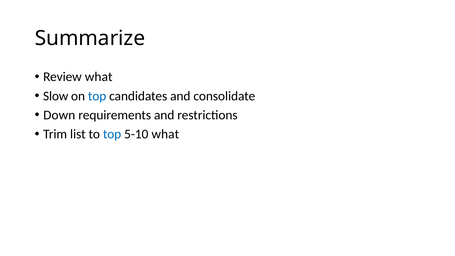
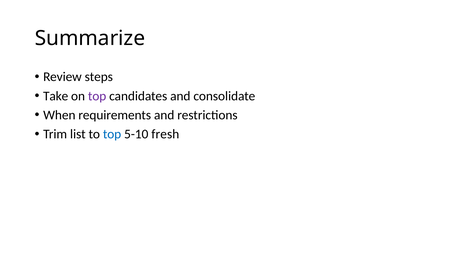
Review what: what -> steps (99, 77)
Slow: Slow -> Take (56, 96)
top colour: blue -> purple (97, 96)
Down: Down -> When (59, 115)
5-10 what: what -> fresh (165, 134)
